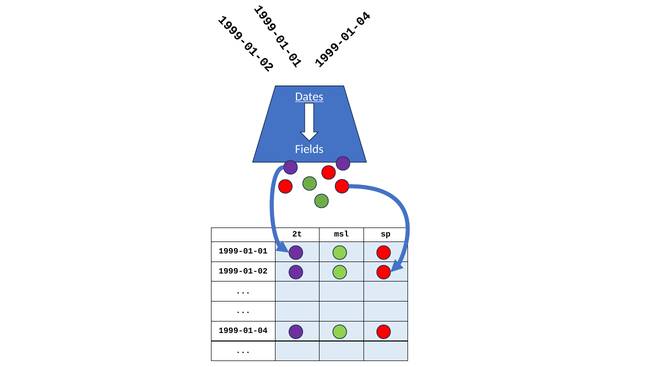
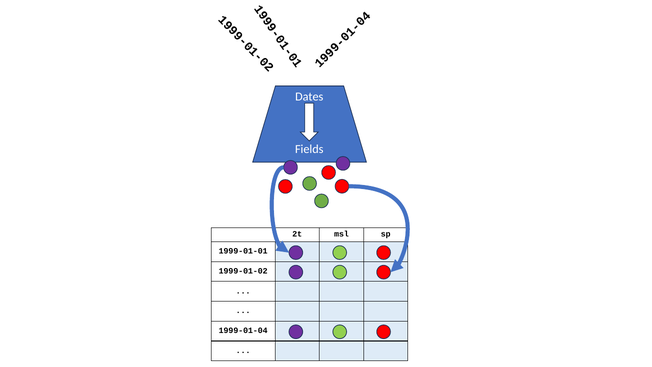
Dates underline: present -> none (309, 96)
